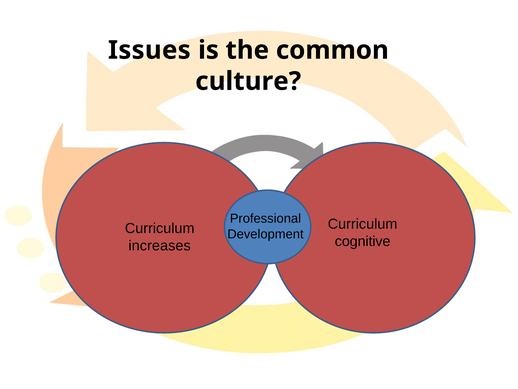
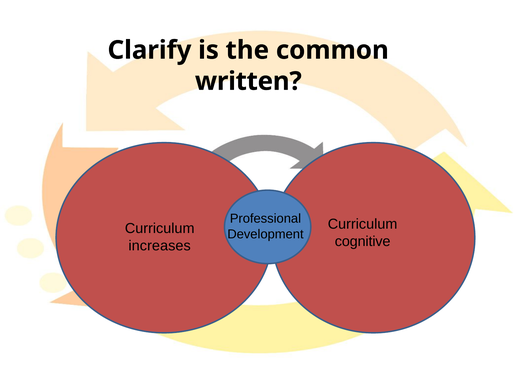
Issues: Issues -> Clarify (149, 50)
culture: culture -> written (248, 81)
